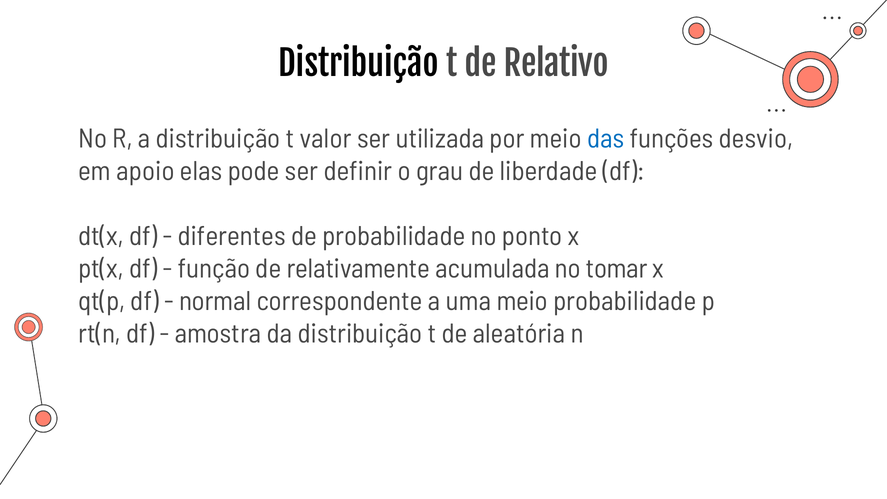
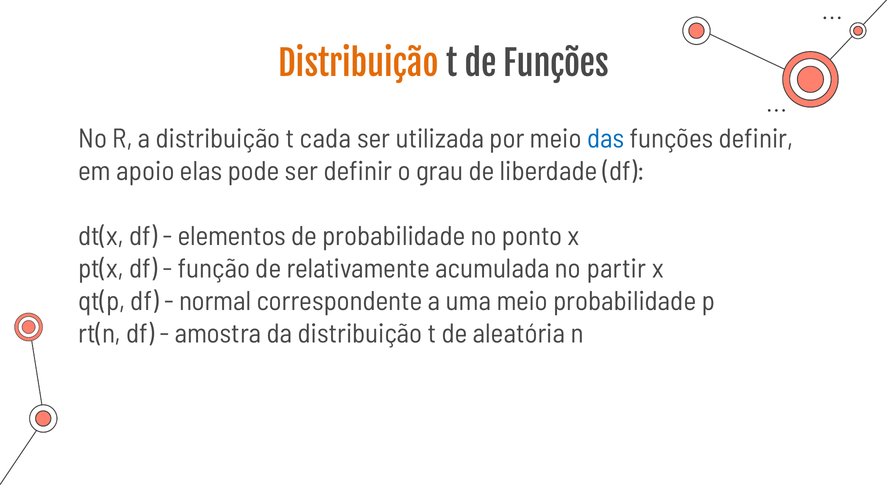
Distribuição colour: black -> orange (358, 65)
de Relativo: Relativo -> Funções (556, 65)
valor: valor -> cada (326, 139)
funções desvio: desvio -> definir (756, 139)
diferentes: diferentes -> elementos (232, 236)
tomar: tomar -> partir (616, 269)
